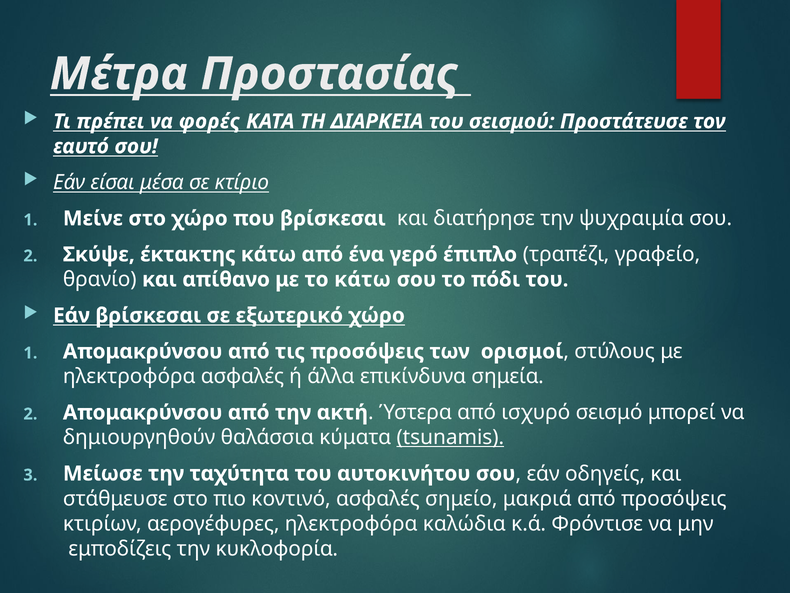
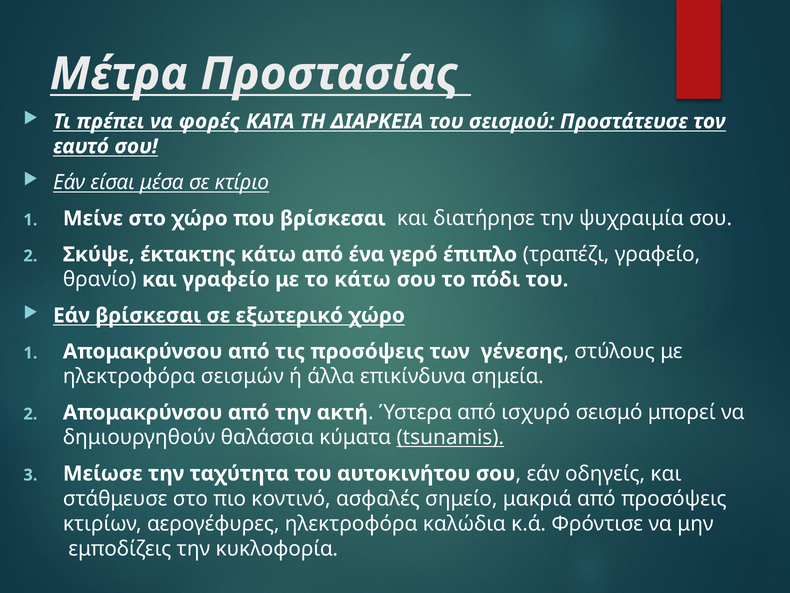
και απίθανο: απίθανο -> γραφείο (226, 279)
βρίσκεσαι underline: none -> present (148, 315)
ορισμοί: ορισμοί -> γένεσης (522, 351)
ηλεκτροφόρα ασφαλές: ασφαλές -> σεισμών (242, 376)
